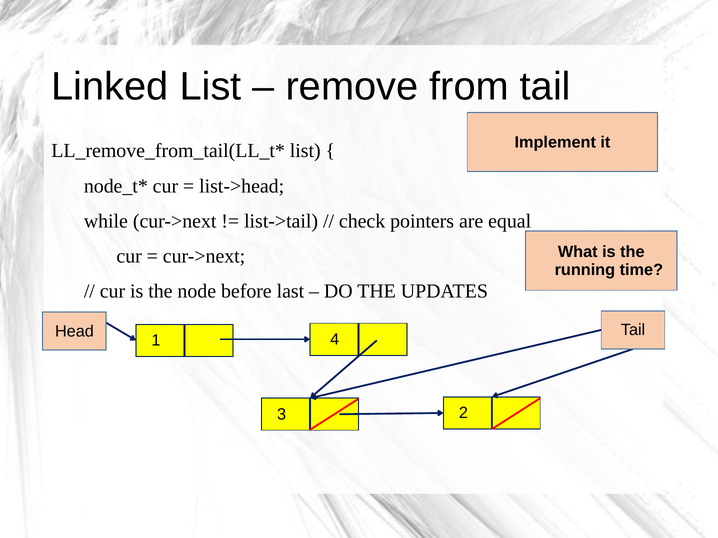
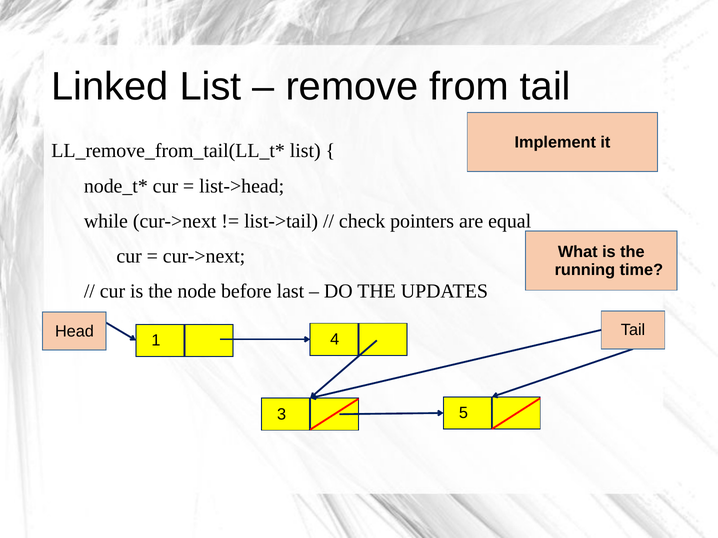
2: 2 -> 5 (463, 413)
